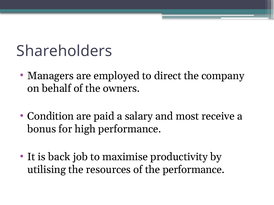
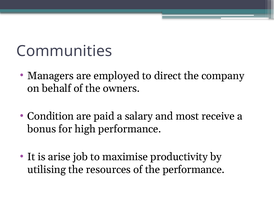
Shareholders: Shareholders -> Communities (64, 51)
back: back -> arise (59, 157)
